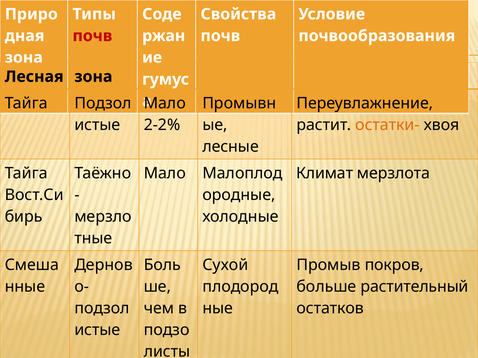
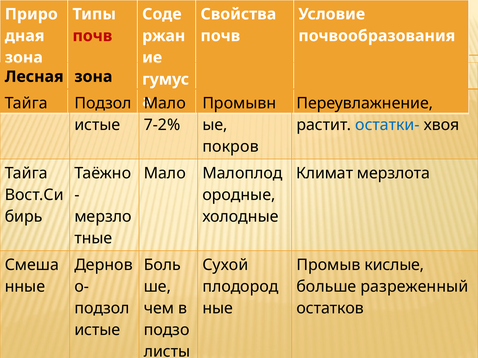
2-2%: 2-2% -> 7-2% (162, 125)
остатки- colour: orange -> blue (387, 125)
лесные: лесные -> покров (231, 147)
покров: покров -> кислые (394, 265)
растительный: растительный -> разреженный (414, 287)
